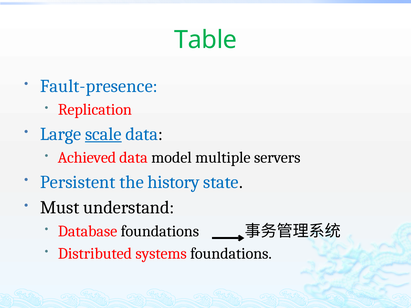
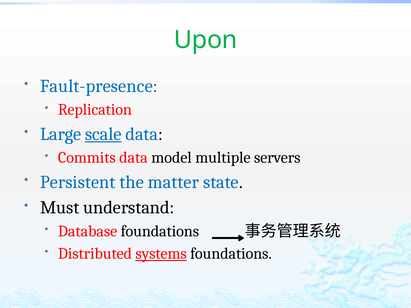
Table: Table -> Upon (206, 40)
Achieved: Achieved -> Commits (87, 158)
history: history -> matter (173, 182)
systems underline: none -> present (161, 254)
